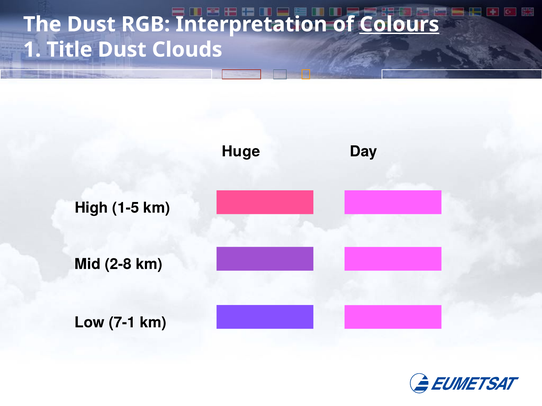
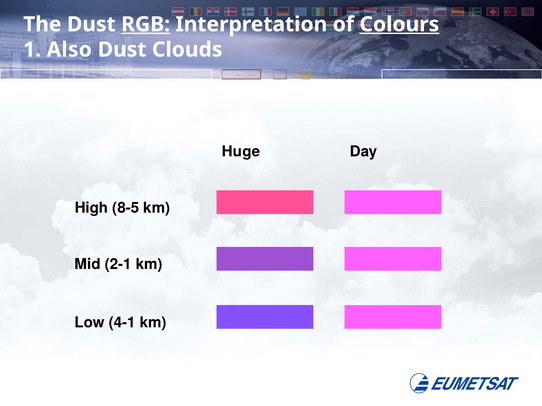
RGB underline: none -> present (146, 24)
Title: Title -> Also (69, 50)
1-5: 1-5 -> 8-5 (126, 208)
2-8: 2-8 -> 2-1 (118, 265)
7-1: 7-1 -> 4-1 (122, 323)
